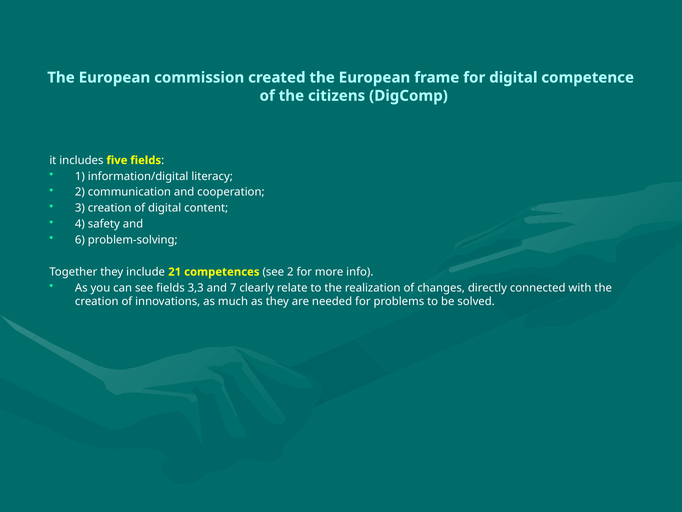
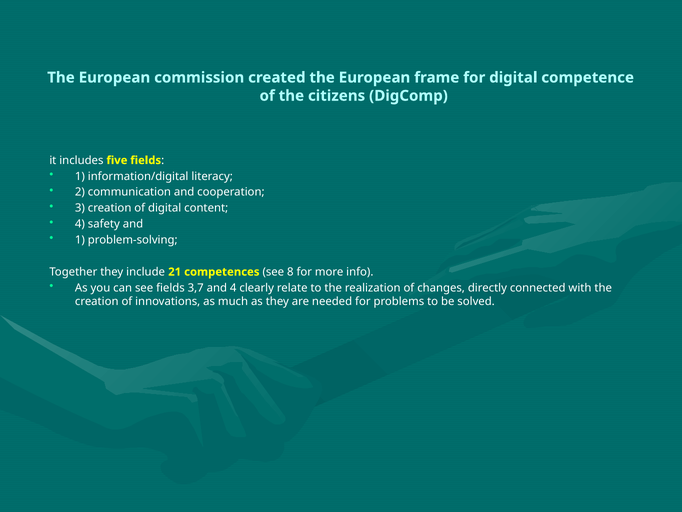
6: 6 -> 1 (80, 240)
see 2: 2 -> 8 (290, 272)
3,3: 3,3 -> 3,7 (196, 288)
and 7: 7 -> 4 (233, 288)
